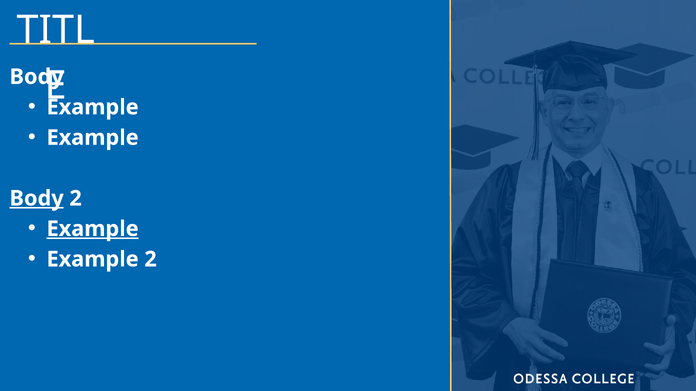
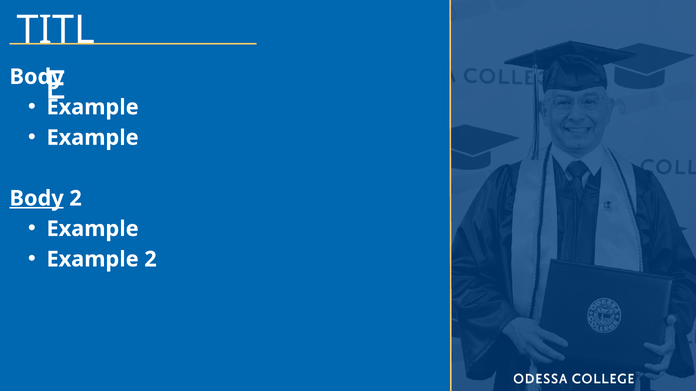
Example underline: present -> none (93, 229)
